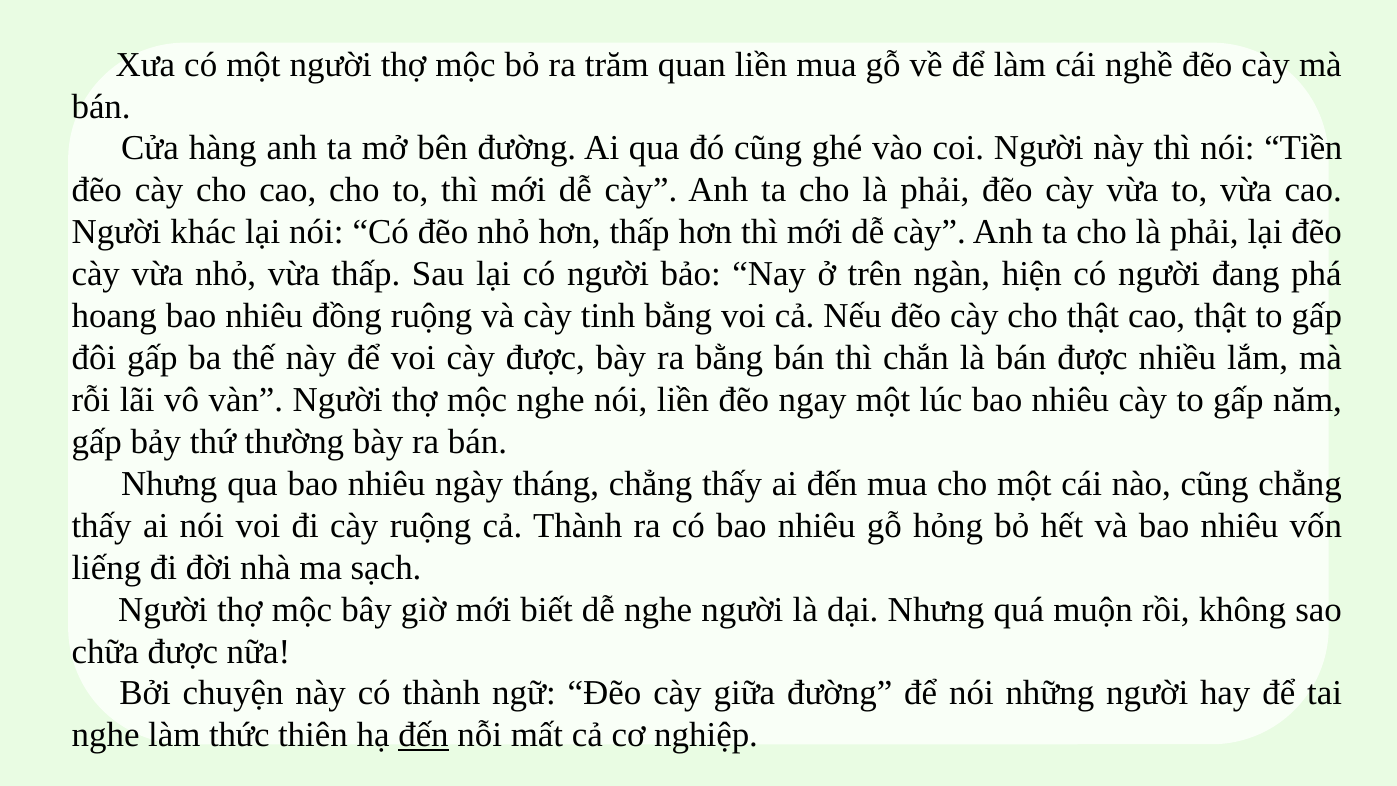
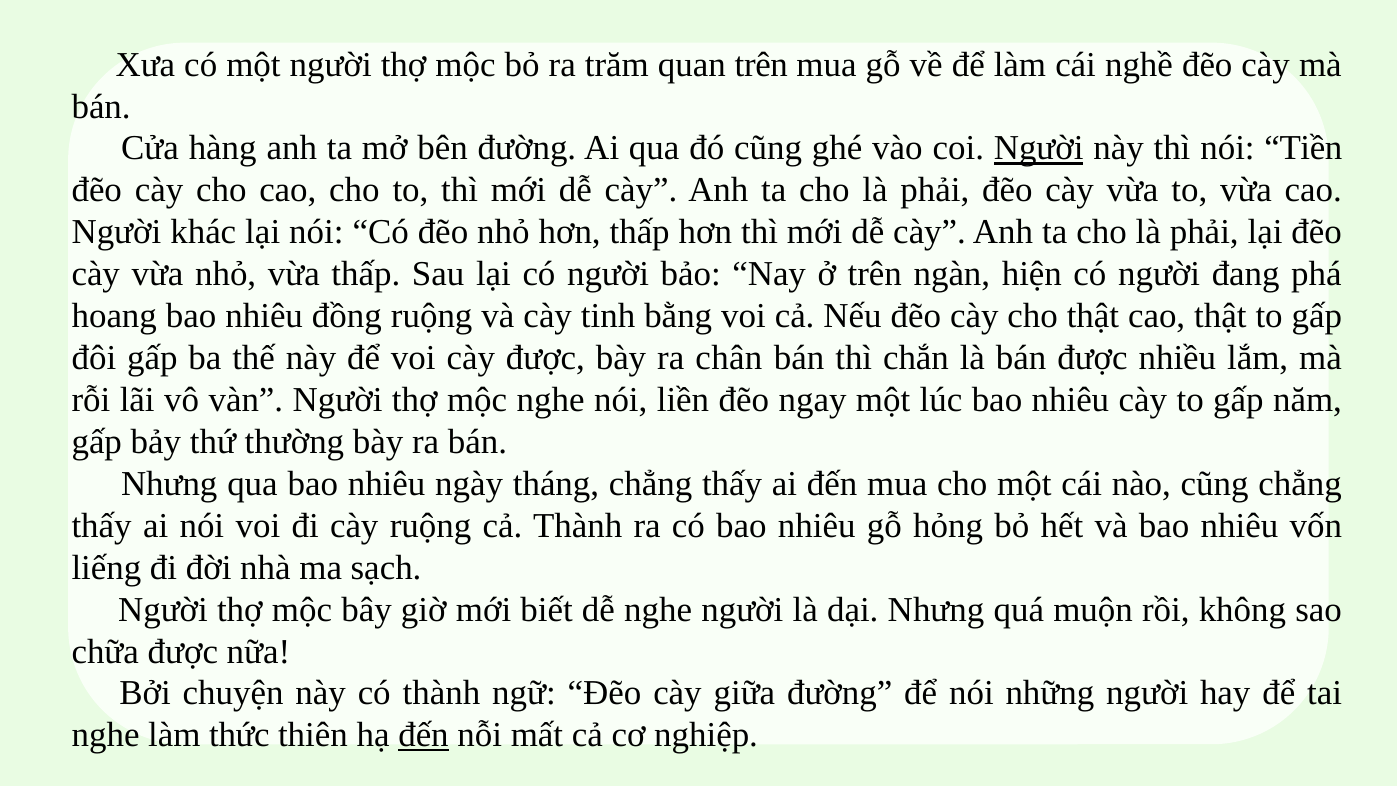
quan liền: liền -> trên (761, 65)
Người underline: none -> present (1039, 148)
ra bằng: bằng -> chân (729, 358)
